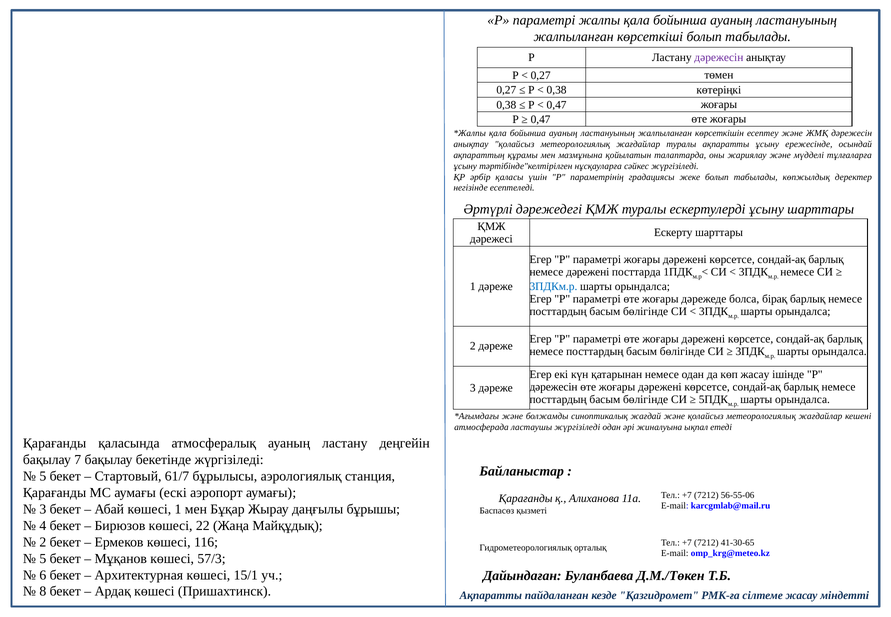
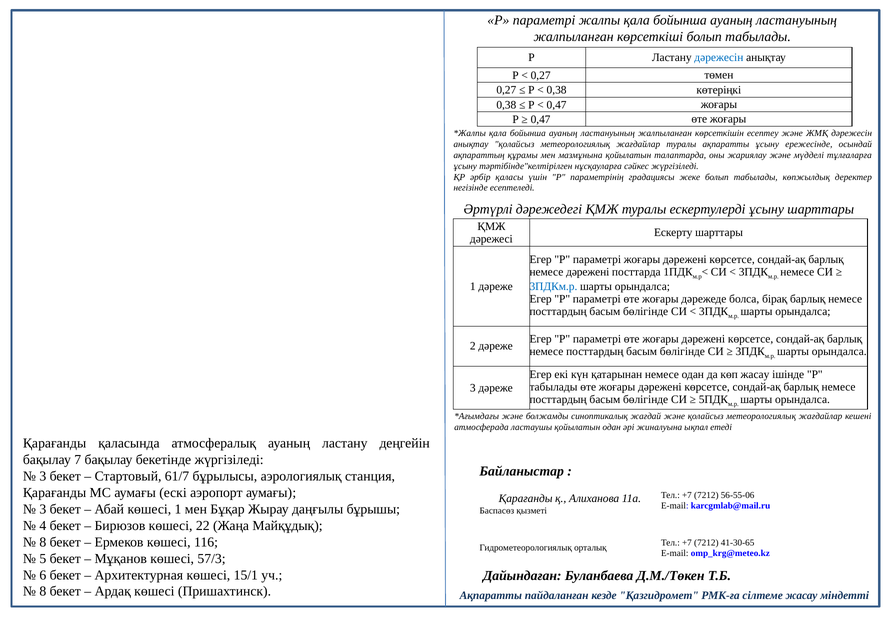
дәрежесін colour: purple -> blue (719, 58)
дәрежесін: дәрежесін -> табылады (553, 387)
ластаушы жүргізіледі: жүргізіледі -> қойылатын (577, 427)
5: 5 -> 3 (43, 476)
2: 2 -> 8 (43, 542)
